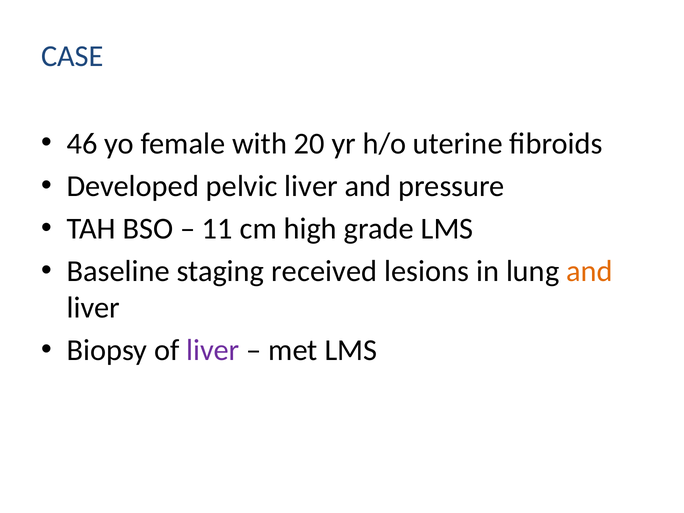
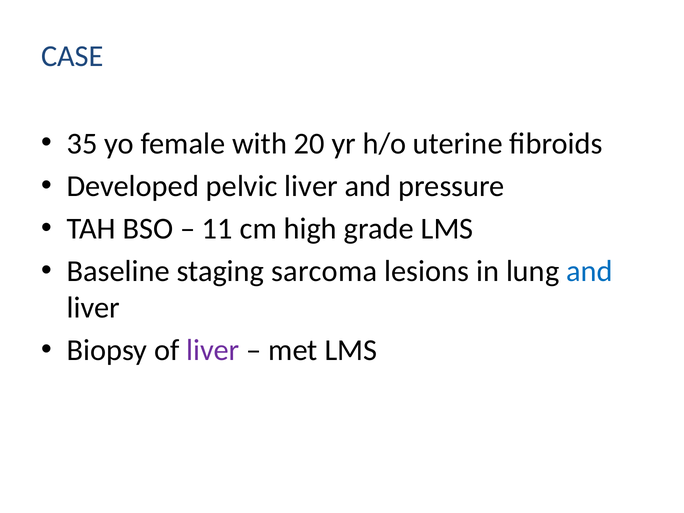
46: 46 -> 35 (82, 143)
received: received -> sarcoma (324, 271)
and colour: orange -> blue (589, 271)
